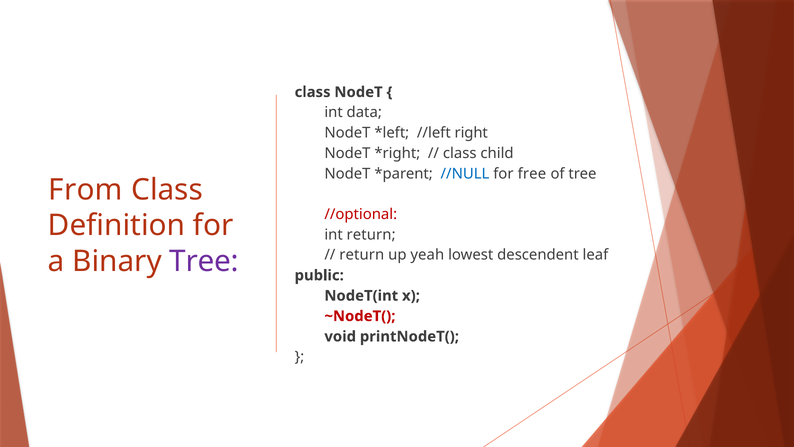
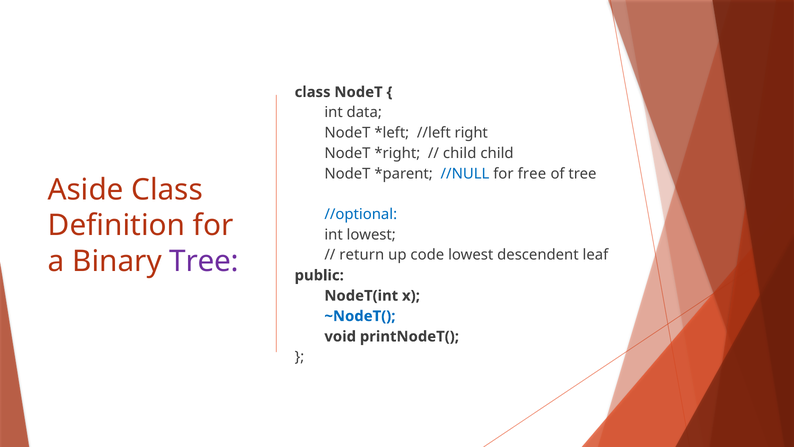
class: class -> child (460, 153)
From: From -> Aside (86, 190)
//optional colour: red -> blue (361, 214)
int return: return -> lowest (371, 235)
yeah: yeah -> code (427, 255)
~NodeT( colour: red -> blue (360, 316)
